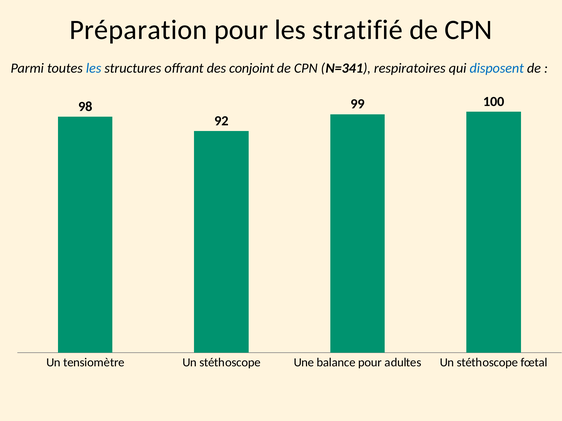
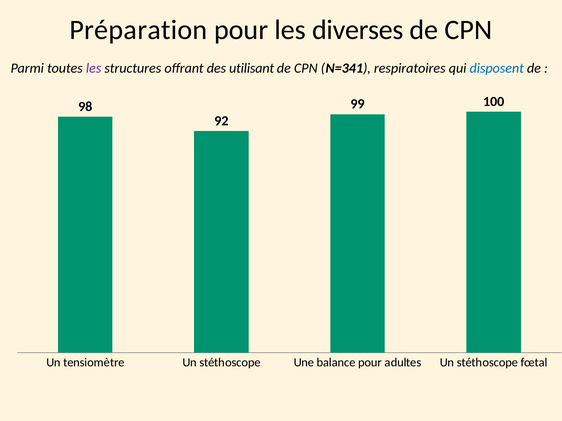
stratifié: stratifié -> diverses (358, 30)
les colour: blue -> purple (94, 68)
conjoint: conjoint -> utilisant (252, 68)
